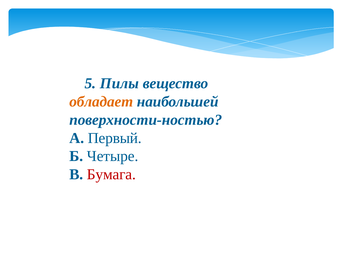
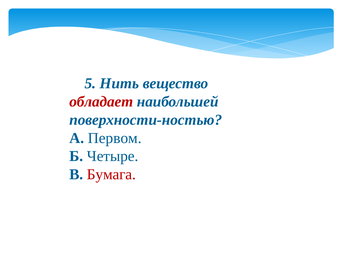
Пилы: Пилы -> Нить (119, 84)
обладает colour: orange -> red (101, 102)
Первый: Первый -> Первом (115, 138)
